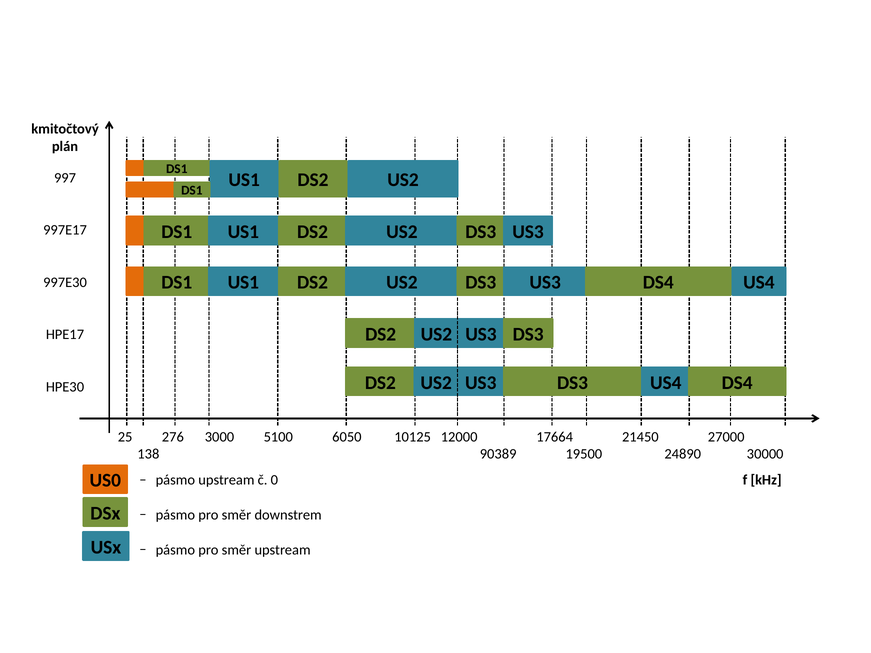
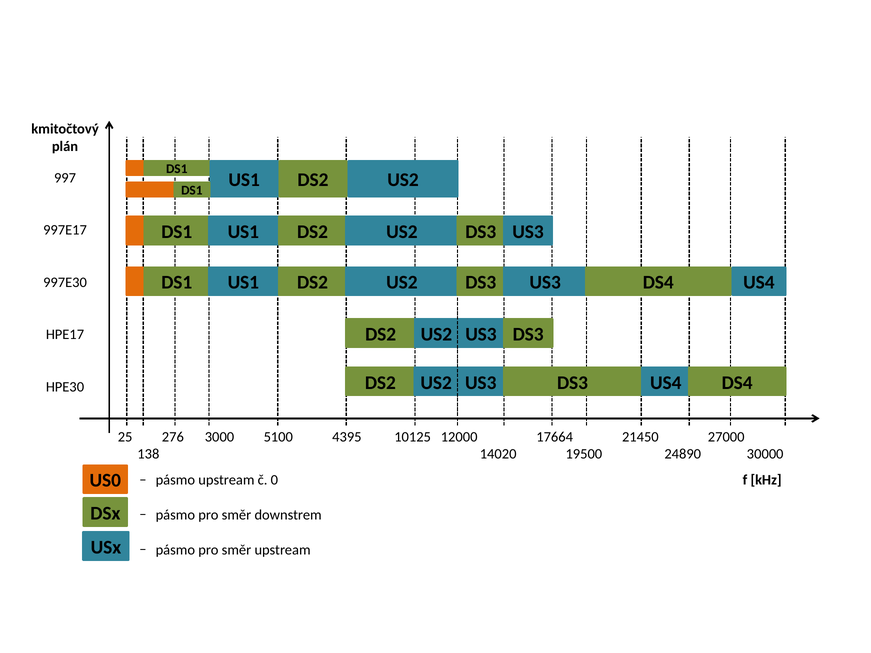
6050: 6050 -> 4395 (347, 437)
90389: 90389 -> 14020 (498, 454)
